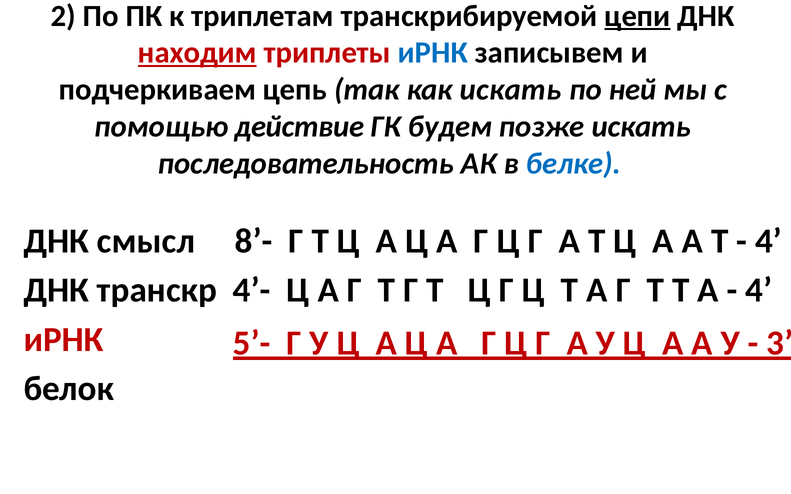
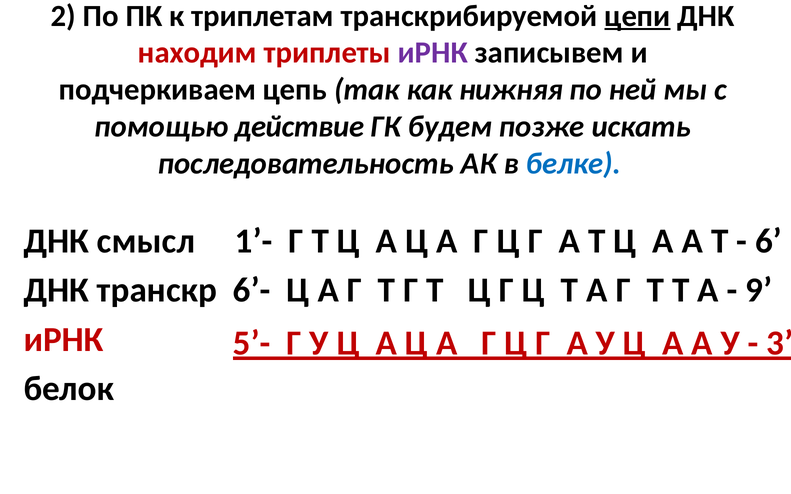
находим underline: present -> none (197, 53)
иРНК colour: blue -> purple (433, 53)
как искать: искать -> нижняя (511, 90)
8’-: 8’- -> 1’- (254, 241)
4: 4 -> 6 (768, 241)
4’-: 4’- -> 6’- (252, 290)
4: 4 -> 9 (759, 290)
